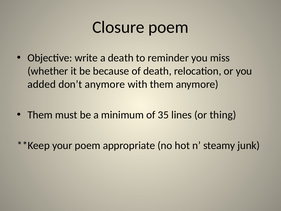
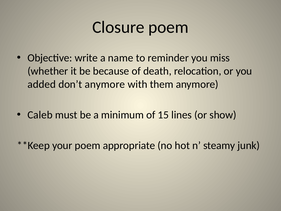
a death: death -> name (121, 58)
Them: Them -> Caleb (40, 115)
35: 35 -> 15 (163, 115)
thing: thing -> show (223, 115)
